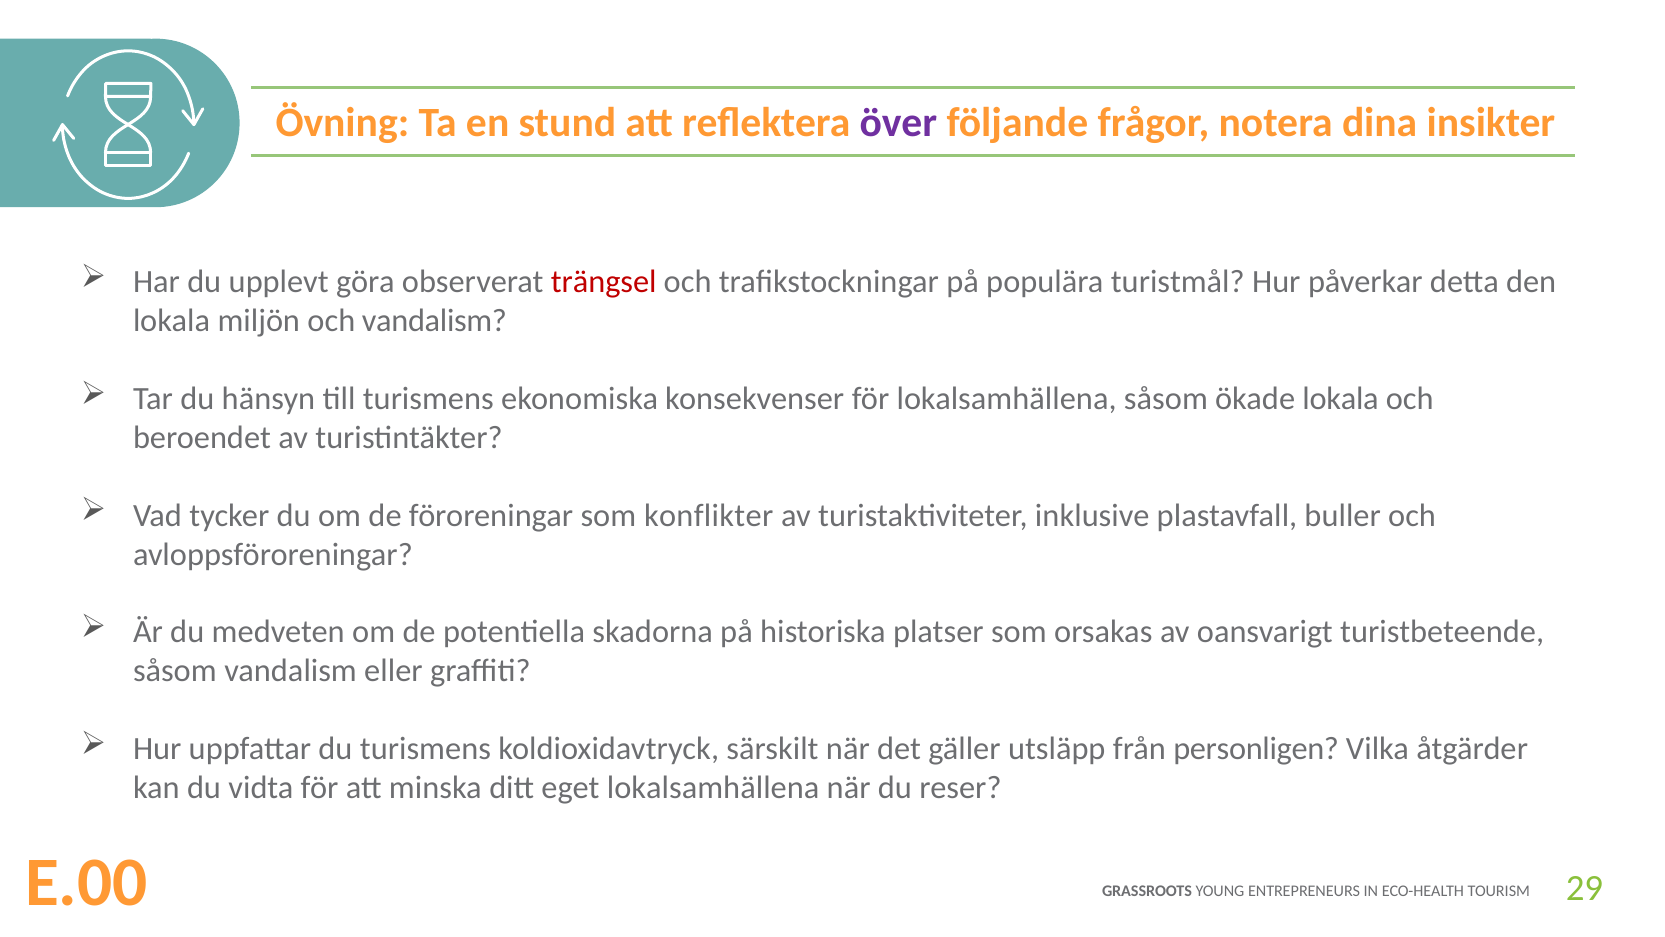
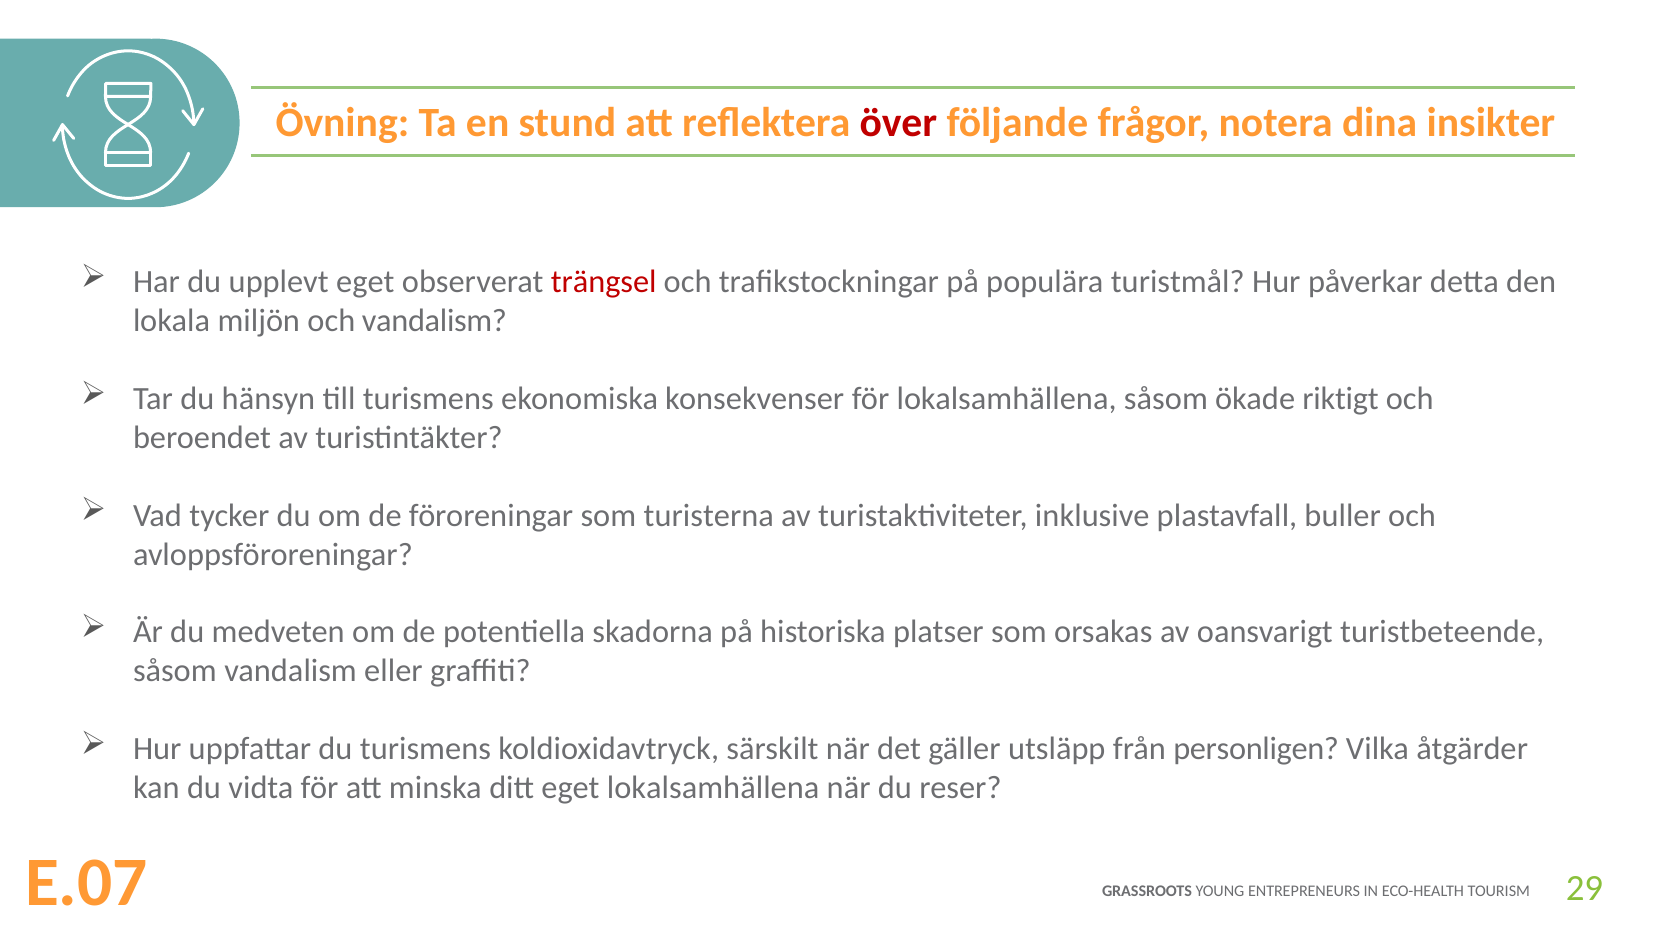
över colour: purple -> red (898, 123)
upplevt göra: göra -> eget (365, 282)
ökade lokala: lokala -> riktigt (1341, 399)
konflikter: konflikter -> turisterna (709, 515)
E.00: E.00 -> E.07 (86, 882)
